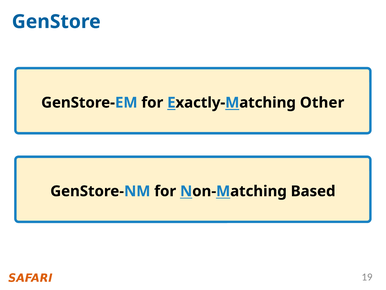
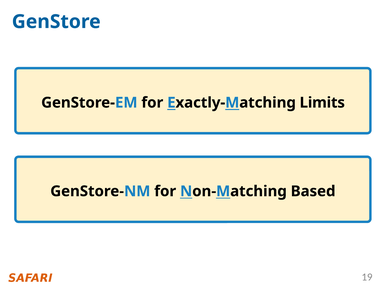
Other: Other -> Limits (322, 102)
